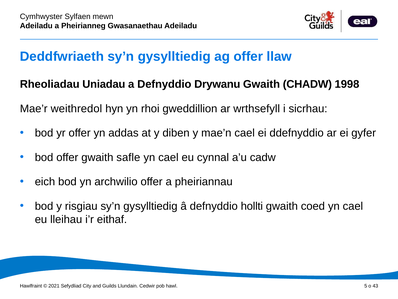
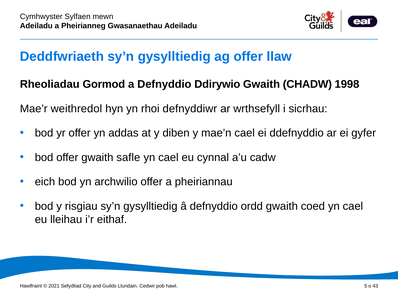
Uniadau: Uniadau -> Gormod (104, 84)
Drywanu: Drywanu -> Ddirywio (217, 84)
gweddillion: gweddillion -> defnyddiwr (190, 109)
hollti: hollti -> ordd (252, 206)
